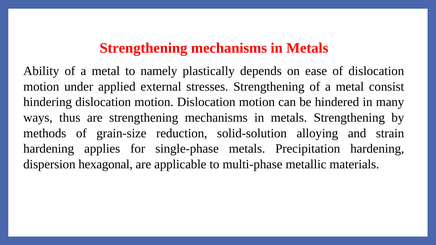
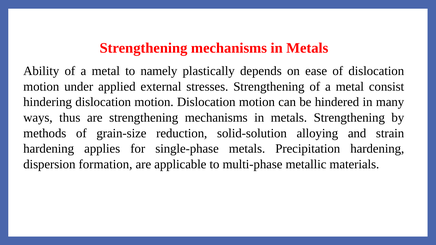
hexagonal: hexagonal -> formation (106, 164)
